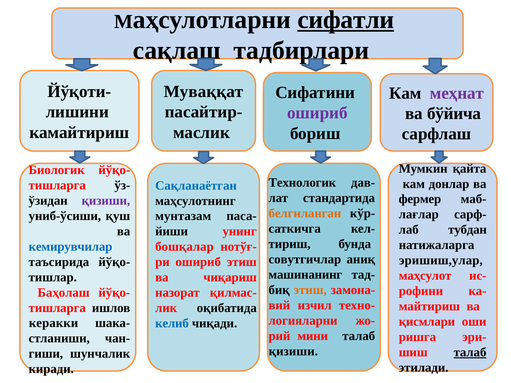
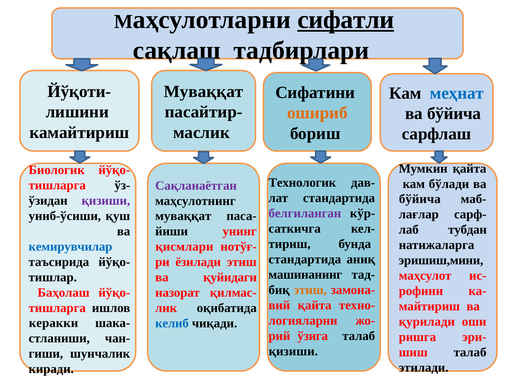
меҳнат colour: purple -> blue (457, 93)
ошириб colour: purple -> orange (317, 113)
донлар: донлар -> бўлади (449, 184)
Сақланаётган colour: blue -> purple (196, 186)
фермер: фермер -> бўйича (420, 199)
белгиланган colour: orange -> purple (305, 214)
мунтазам: мунтазам -> муваққат (183, 216)
бошқалар: бошқалар -> қисмлари (184, 247)
совутгичлар: совутгичлар -> стандартида (305, 260)
эришиш,улар: эришиш,улар -> эришиш,мини (441, 261)
ошириб: ошириб -> ёзилади (198, 262)
чиқариш: чиқариш -> қуйидаги (230, 278)
изчил: изчил -> қайта (315, 306)
қисмлари: қисмлари -> қурилади (427, 322)
мини: мини -> ўзига (313, 336)
талаб underline: present -> none (470, 353)
